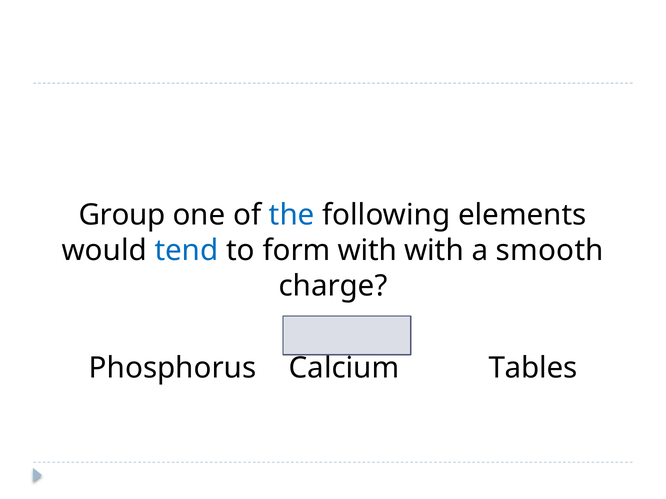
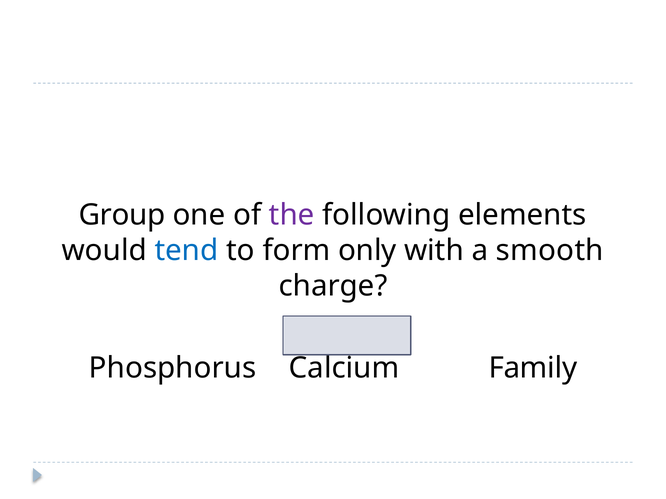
the colour: blue -> purple (292, 215)
form with: with -> only (367, 251)
Tables: Tables -> Family (533, 368)
